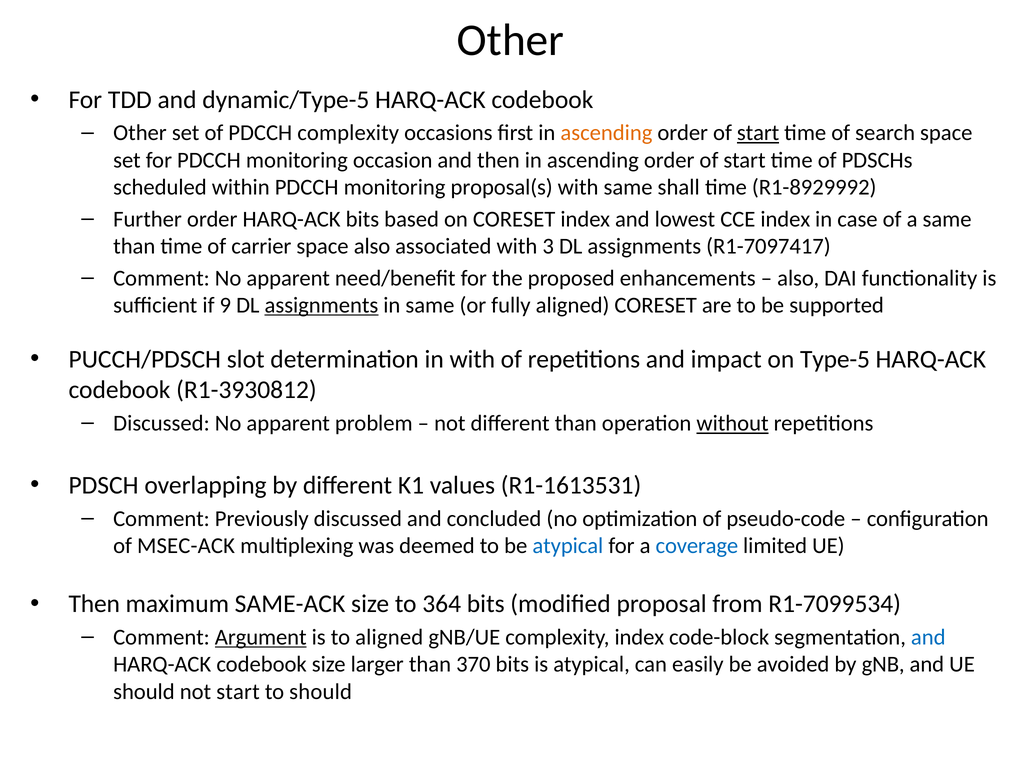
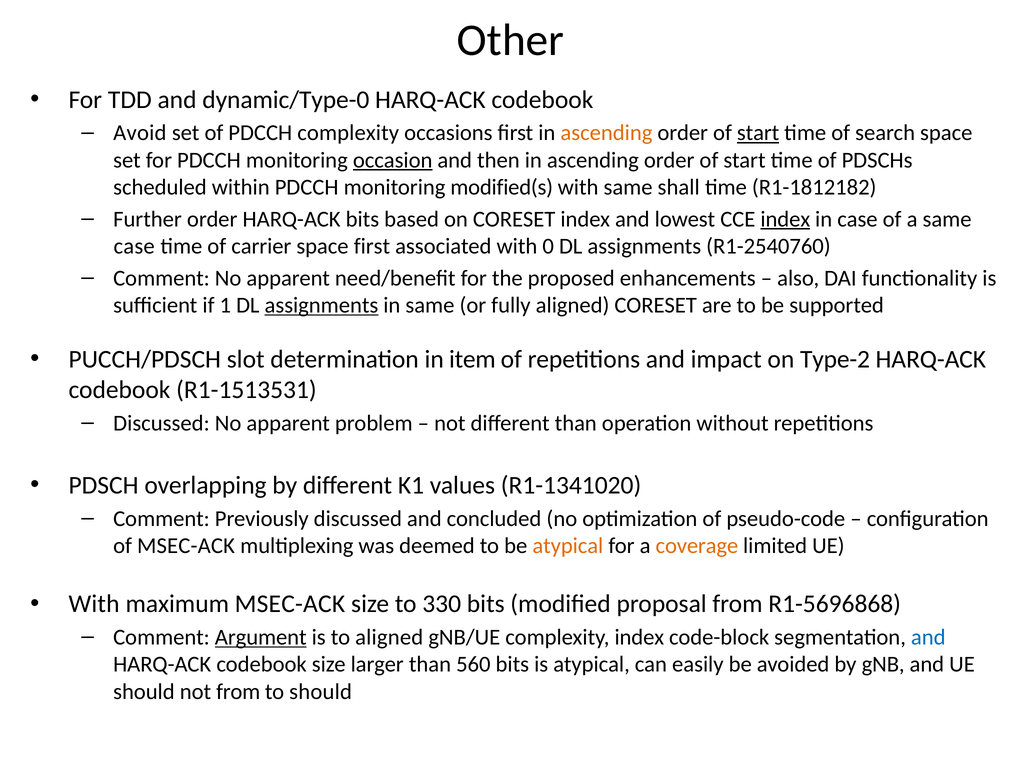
dynamic/Type-5: dynamic/Type-5 -> dynamic/Type-0 (286, 100)
Other: Other -> Avoid (140, 133)
occasion underline: none -> present (393, 160)
proposal(s: proposal(s -> modified(s (502, 187)
R1-8929992: R1-8929992 -> R1-1812182 (814, 187)
index underline: none -> present (785, 219)
than: than -> case (134, 246)
space also: also -> first (372, 246)
3: 3 -> 0 (548, 246)
R1-7097417: R1-7097417 -> R1-2540760 (768, 246)
9: 9 -> 1 (225, 305)
in with: with -> item (472, 359)
Type-5: Type-5 -> Type-2 (835, 359)
R1-3930812: R1-3930812 -> R1-1513531 (246, 390)
without underline: present -> none (733, 423)
R1-1613531: R1-1613531 -> R1-1341020 (571, 485)
atypical colour: blue -> orange (568, 546)
coverage colour: blue -> orange (697, 546)
Then: Then -> With (94, 604)
maximum SAME-ACK: SAME-ACK -> MSEC-ACK (290, 604)
364: 364 -> 330 (442, 604)
R1-7099534: R1-7099534 -> R1-5696868 (835, 604)
370: 370 -> 560 (473, 664)
not start: start -> from (238, 691)
